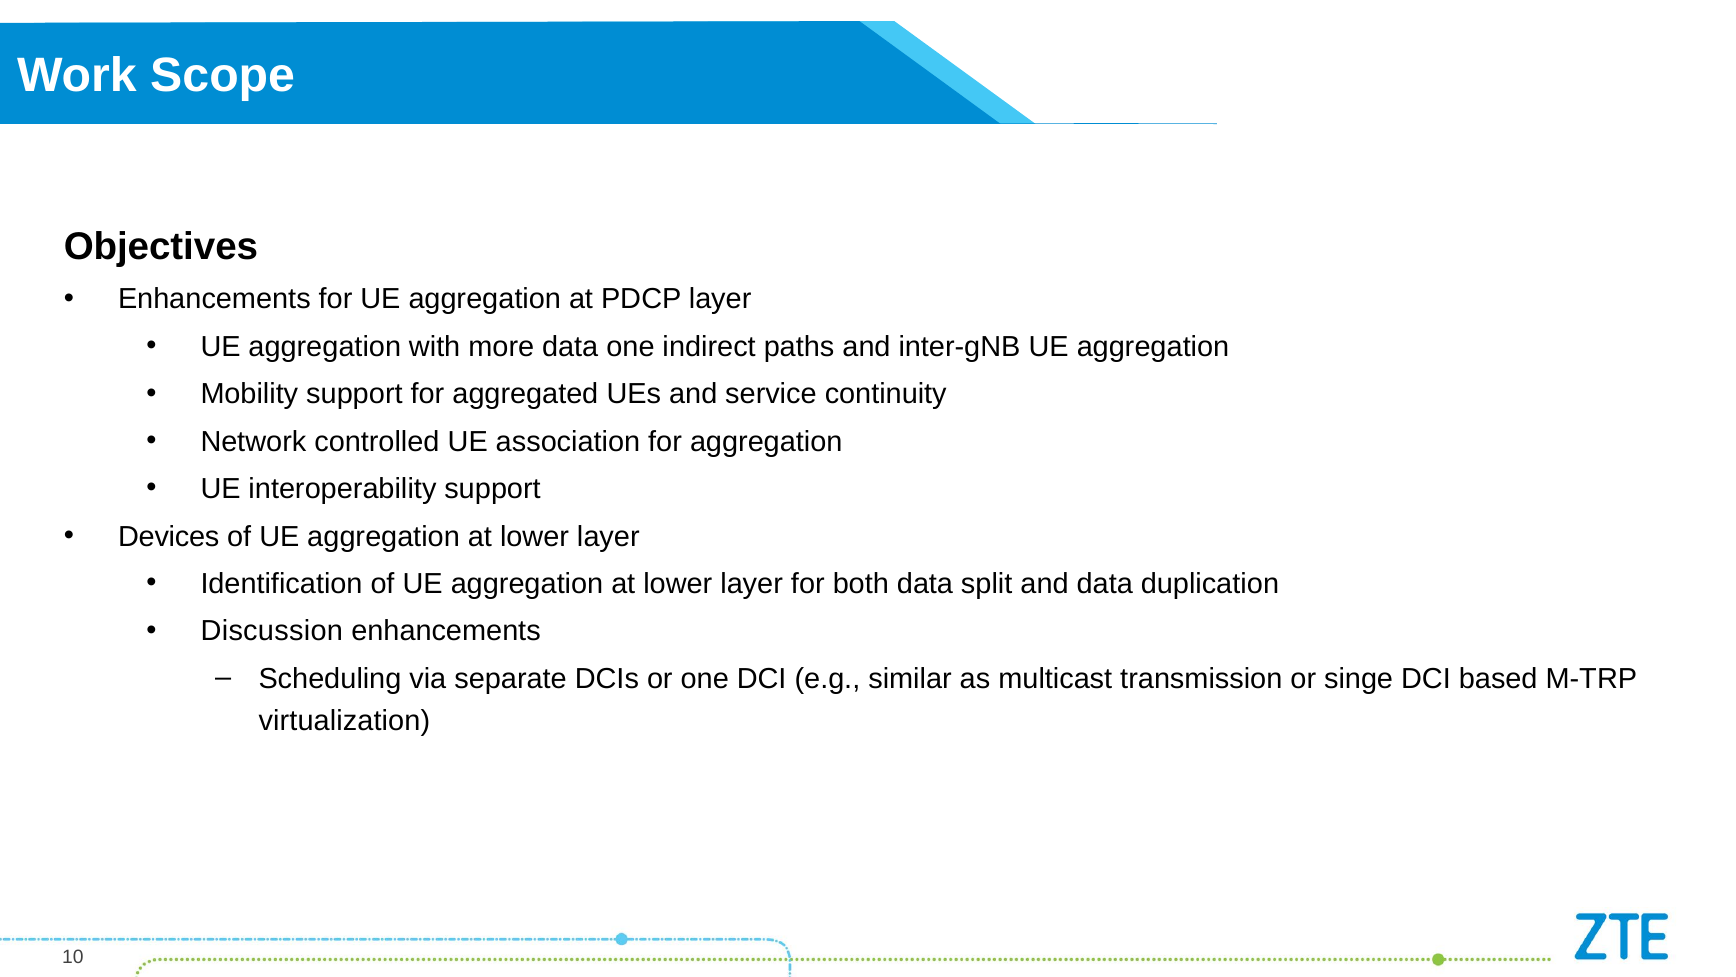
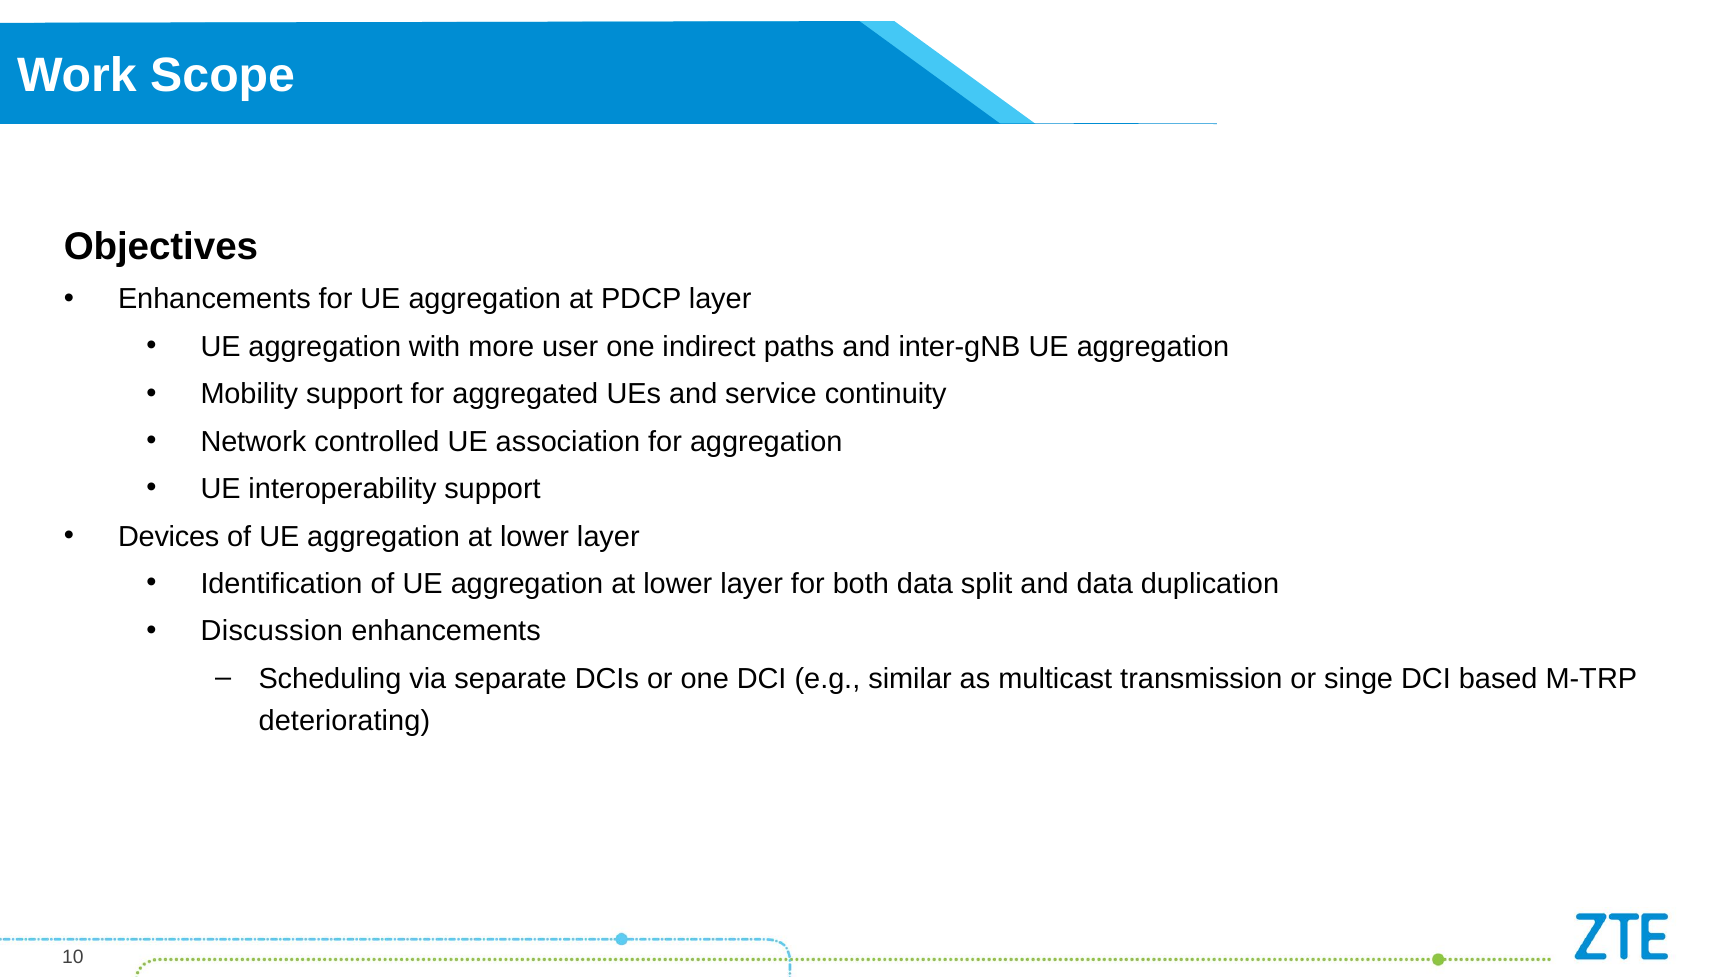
more data: data -> user (570, 346)
virtualization: virtualization -> deteriorating (344, 720)
